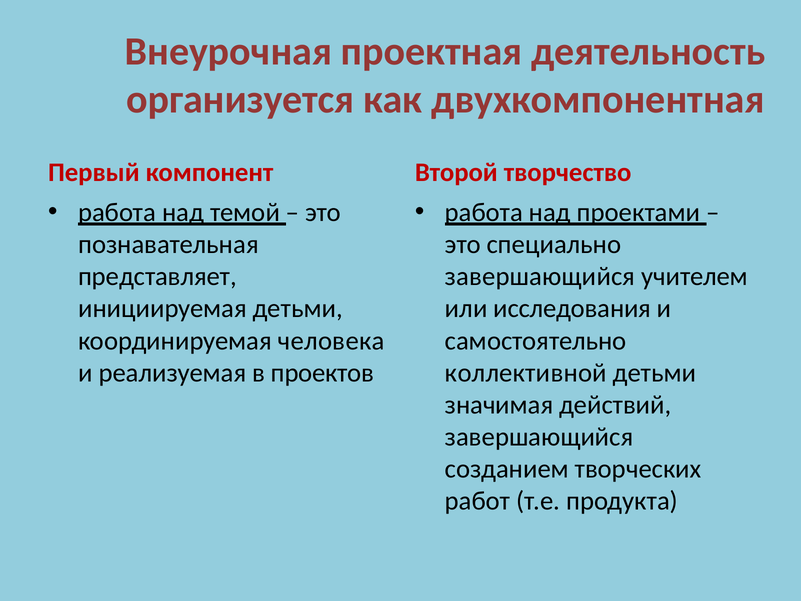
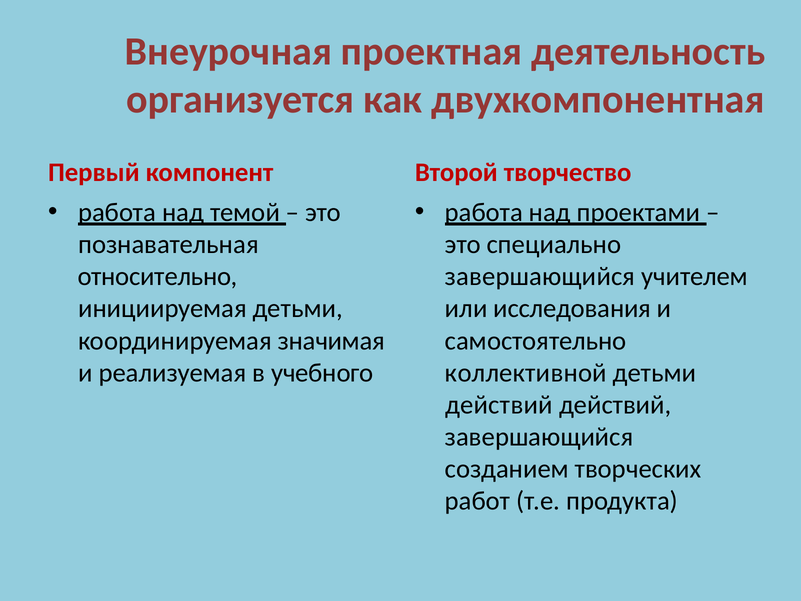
представляет: представляет -> относительно (158, 276)
человека: человека -> значимая (331, 341)
проектов: проектов -> учебного (322, 373)
значимая: значимая -> действий (499, 405)
